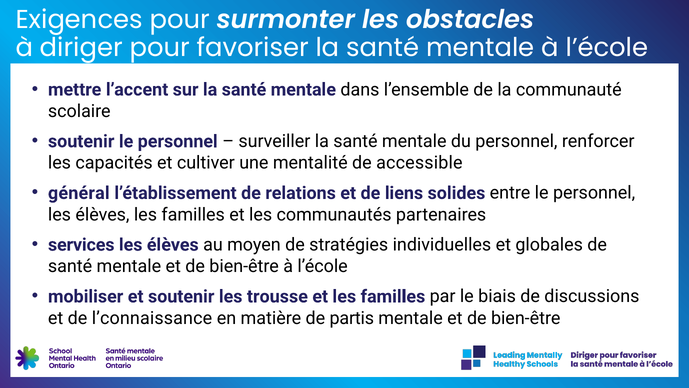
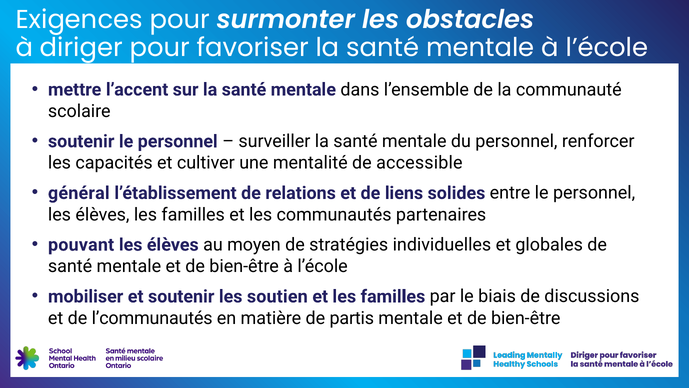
services: services -> pouvant (81, 245)
trousse: trousse -> soutien (277, 296)
l’connaissance: l’connaissance -> l’communautés (152, 318)
